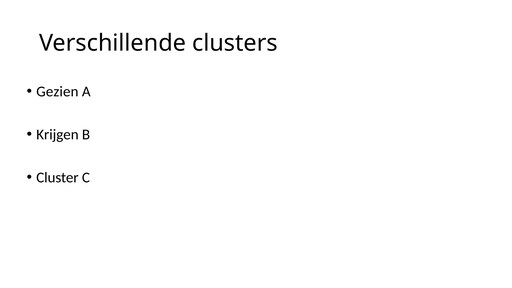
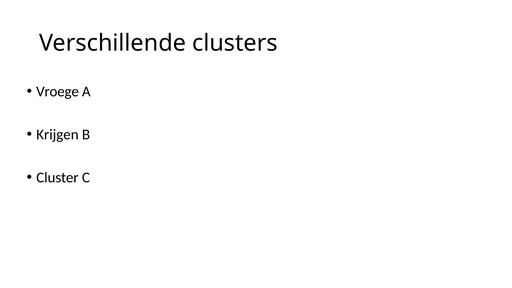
Gezien: Gezien -> Vroege (58, 92)
